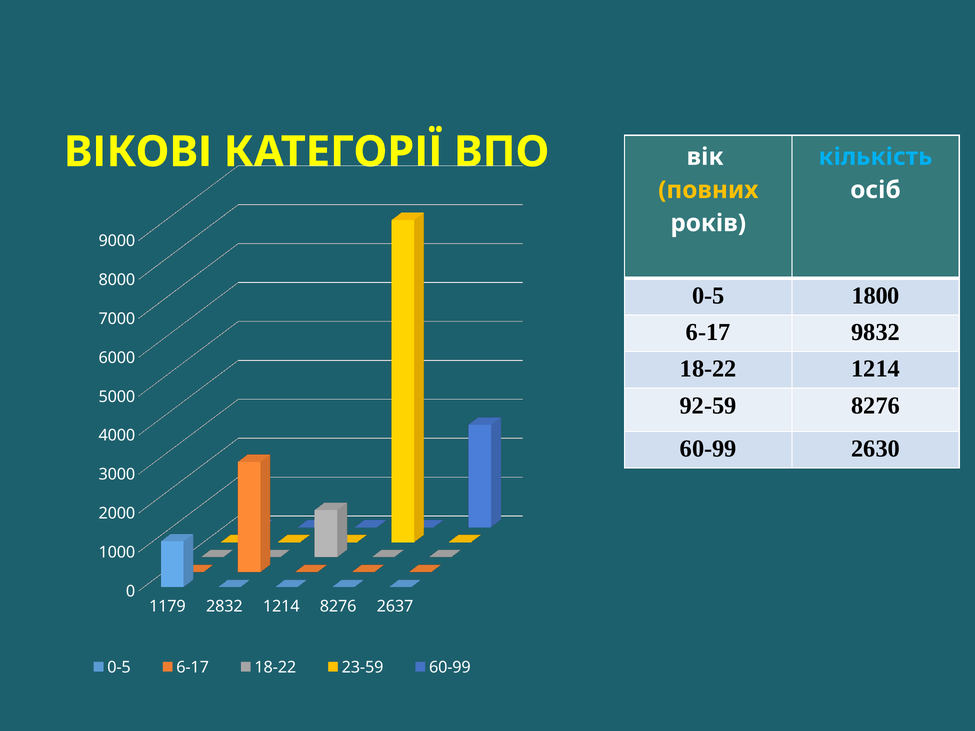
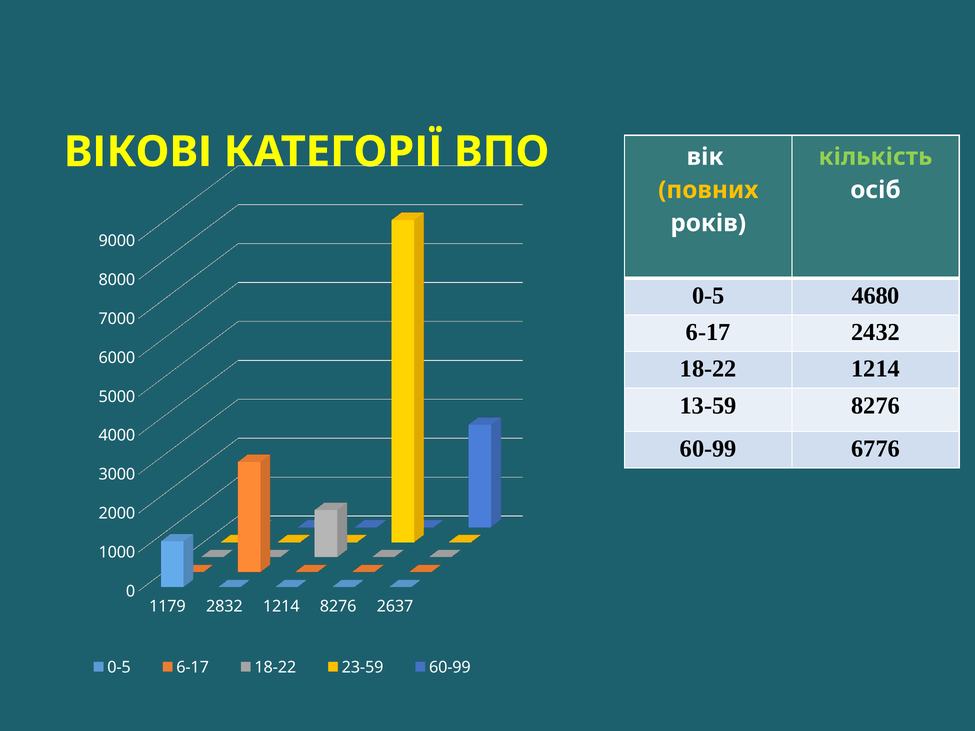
кількість colour: light blue -> light green (875, 157)
1800: 1800 -> 4680 (876, 296)
9832: 9832 -> 2432 (876, 332)
92-59: 92-59 -> 13-59 (708, 406)
2630: 2630 -> 6776 (876, 449)
